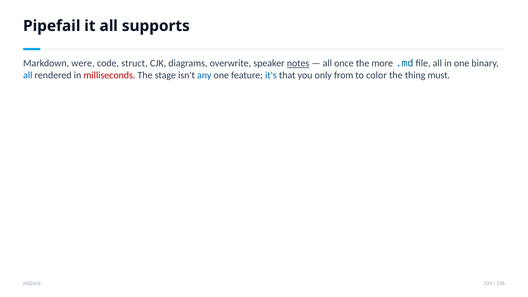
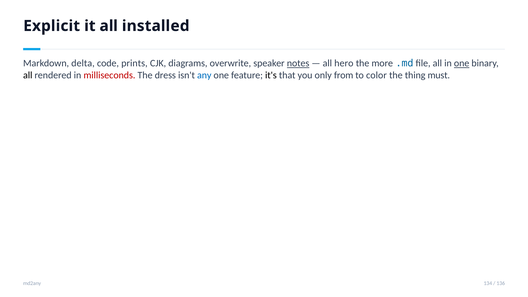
Pipefail: Pipefail -> Explicit (52, 26)
supports: supports -> installed (156, 26)
were: were -> delta (83, 63)
struct: struct -> prints (134, 63)
once: once -> hero (344, 63)
one underline: none -> present (462, 63)
all colour: blue -> black (28, 75)
stage: stage -> dress (165, 75)
it's colour: blue -> black (271, 75)
